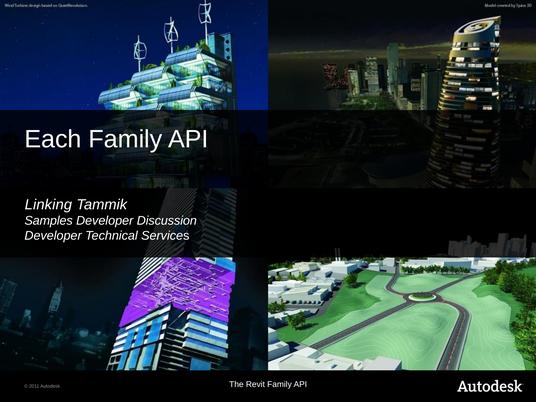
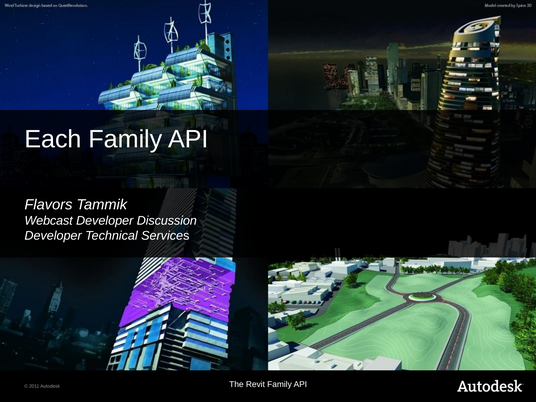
Linking: Linking -> Flavors (48, 204)
Samples: Samples -> Webcast (49, 221)
